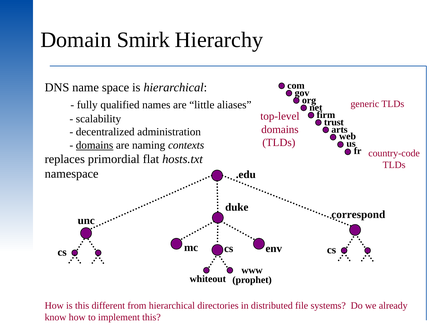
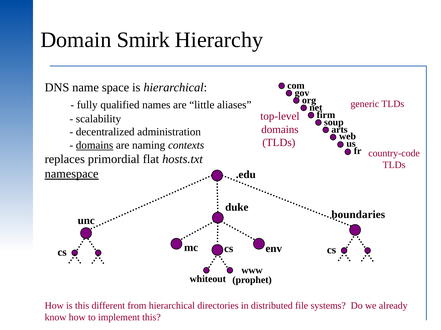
trust: trust -> soup (334, 123)
namespace underline: none -> present (72, 174)
correspond: correspond -> boundaries (358, 215)
